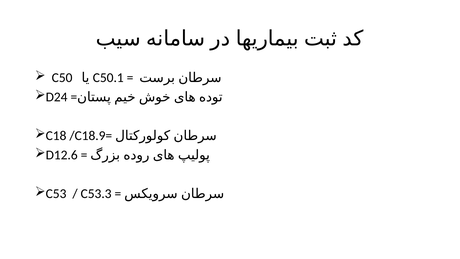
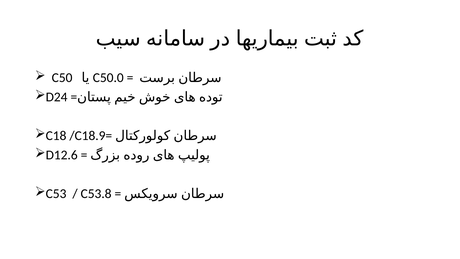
C50.1: C50.1 -> C50.0 (108, 78)
C53.3: C53.3 -> C53.8 (96, 193)
